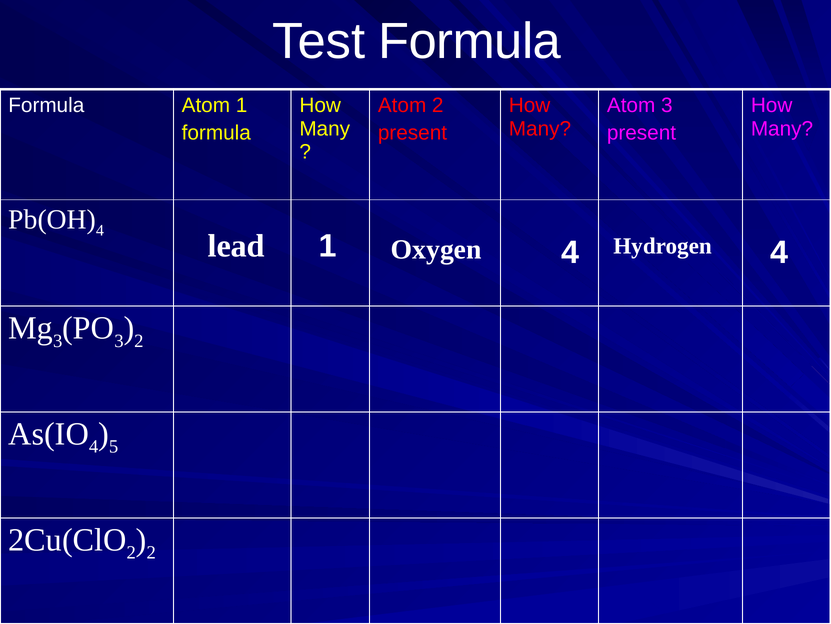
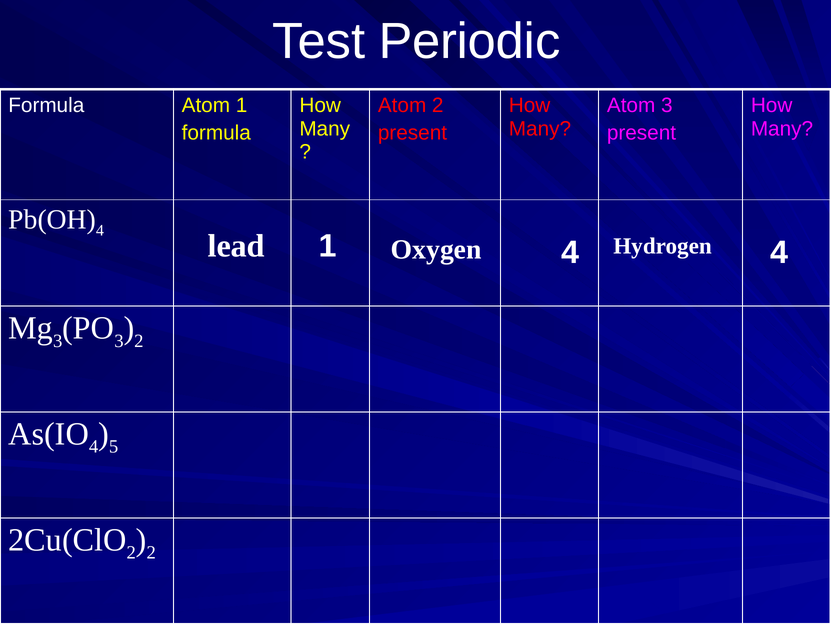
Test Formula: Formula -> Periodic (470, 42)
